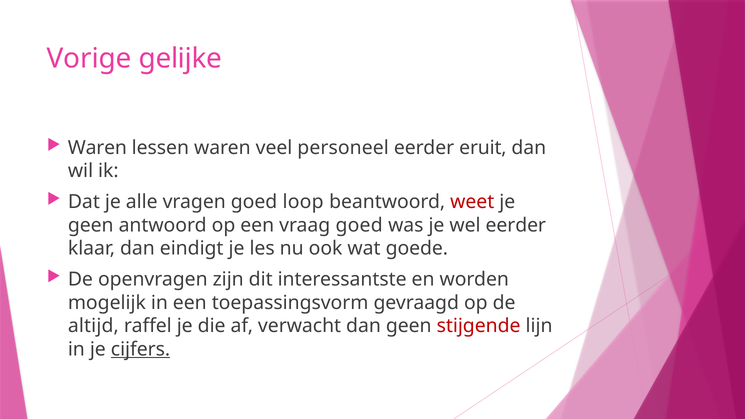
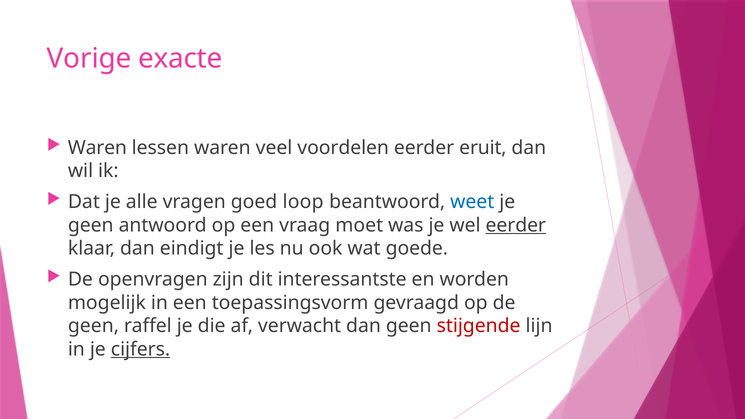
gelijke: gelijke -> exacte (180, 59)
personeel: personeel -> voordelen (343, 148)
weet colour: red -> blue (472, 202)
vraag goed: goed -> moet (359, 225)
eerder underline: none -> present (516, 225)
altijd: altijd -> geen (93, 326)
